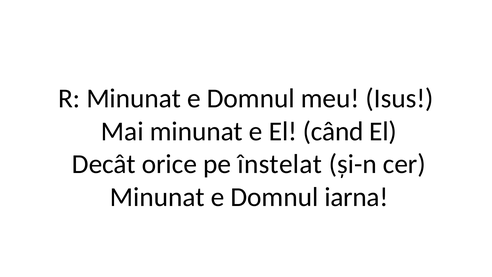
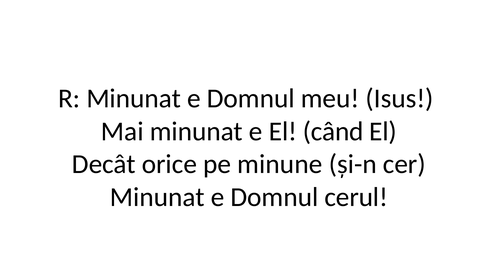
înstelat: înstelat -> minune (280, 164)
iarna: iarna -> cerul (356, 197)
